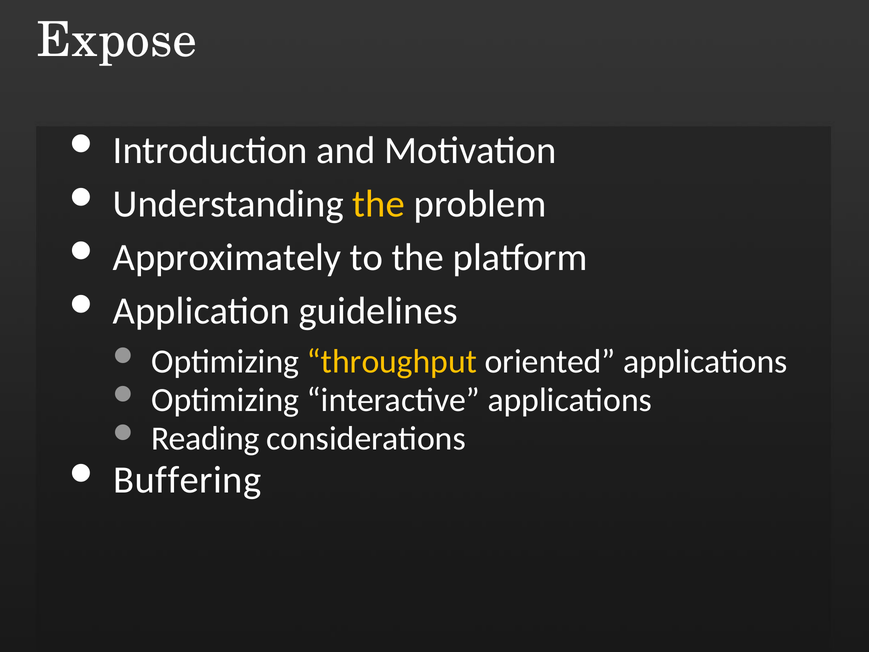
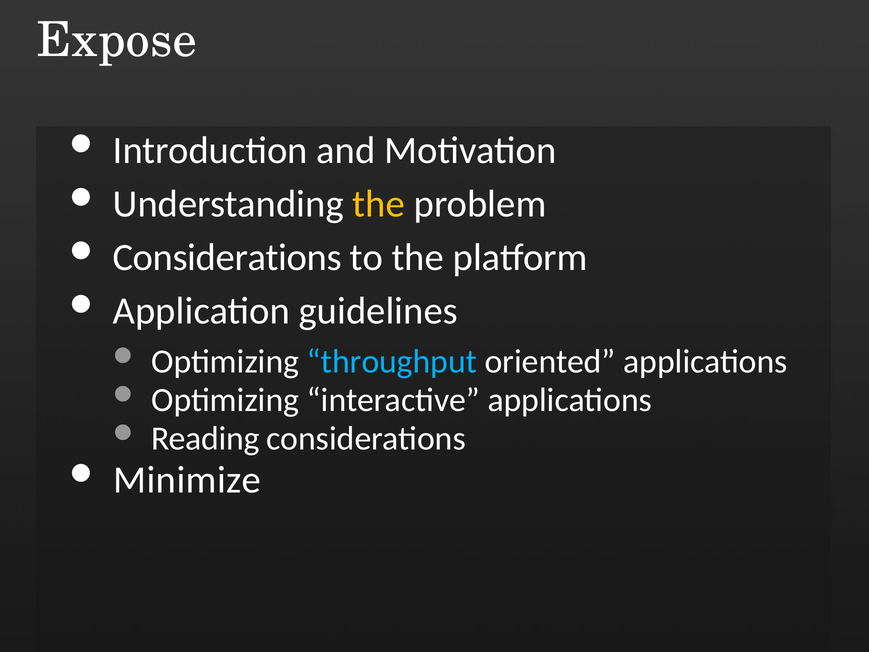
Approximately: Approximately -> Considerations (227, 258)
throughput colour: yellow -> light blue (392, 362)
Buffering: Buffering -> Minimize (187, 480)
